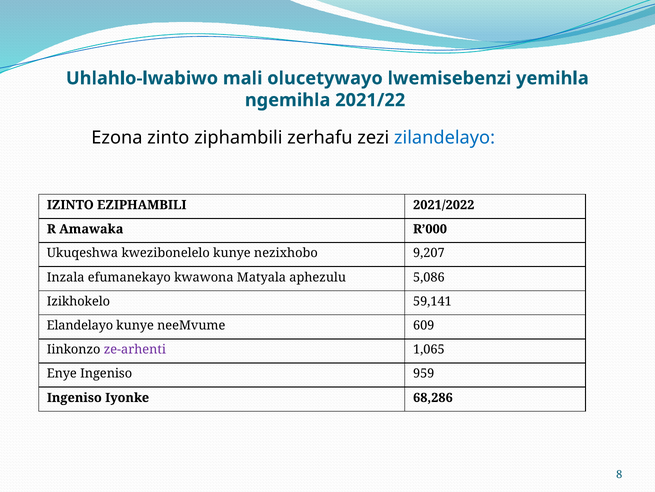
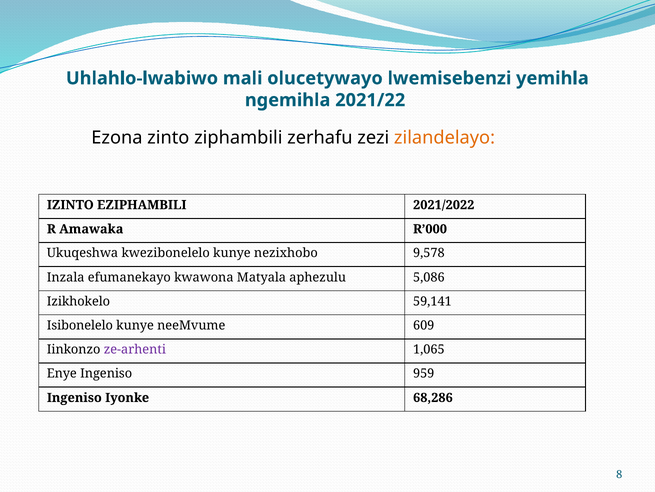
zilandelayo colour: blue -> orange (444, 137)
9,207: 9,207 -> 9,578 (429, 253)
Elandelayo: Elandelayo -> Isibonelelo (80, 325)
